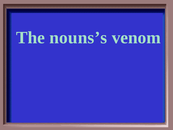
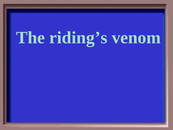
nouns’s: nouns’s -> riding’s (78, 38)
